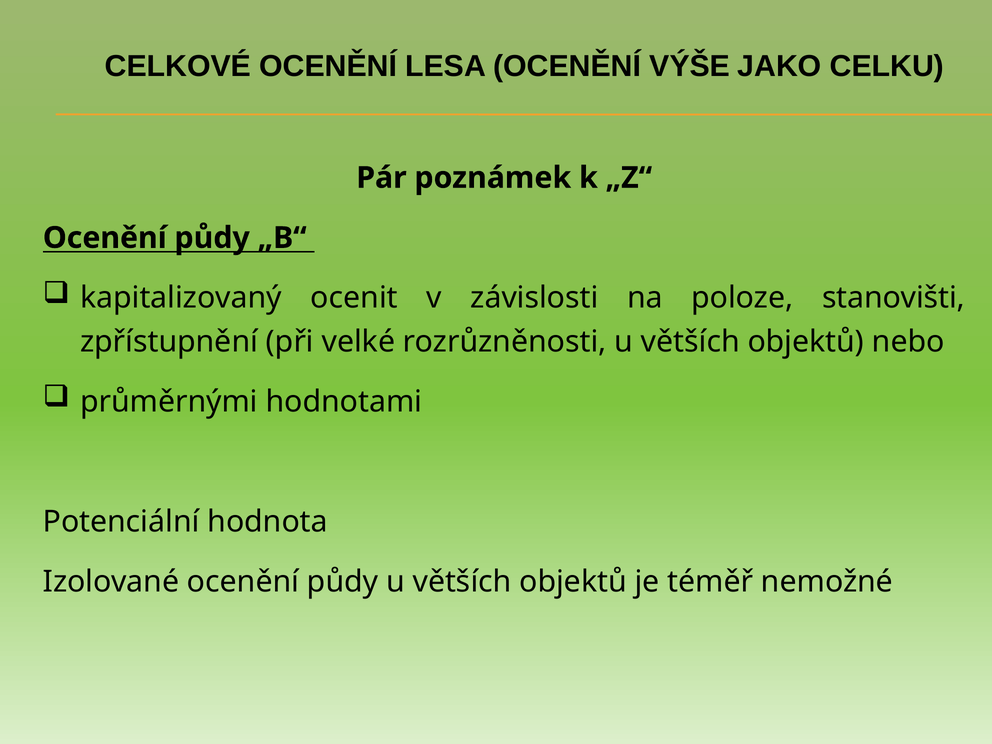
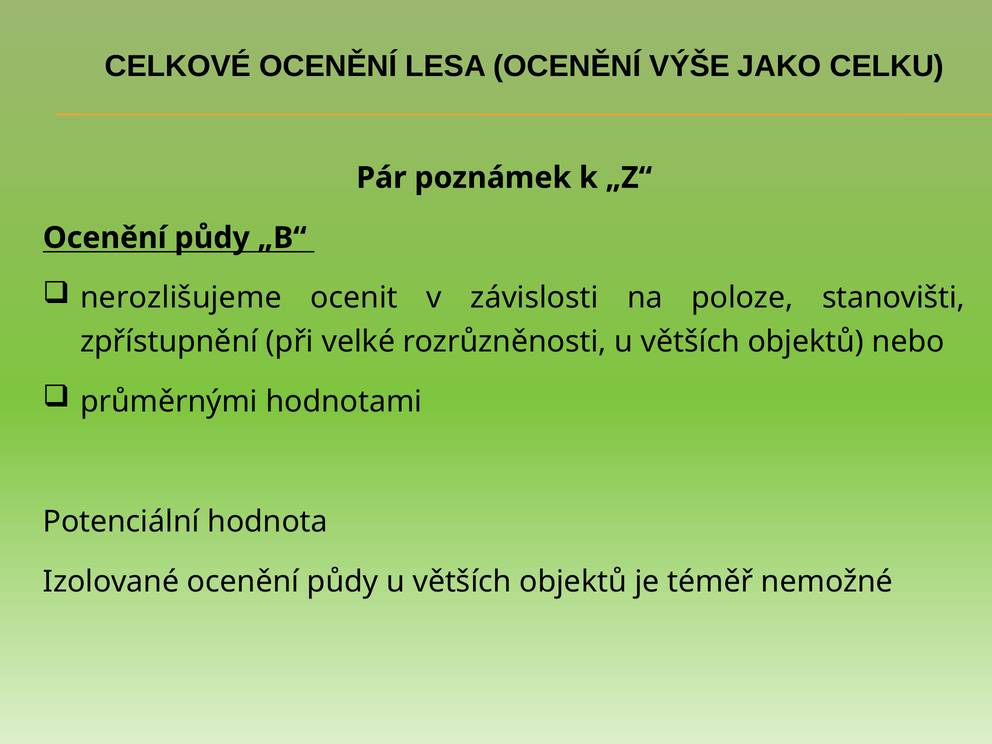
kapitalizovaný: kapitalizovaný -> nerozlišujeme (181, 298)
